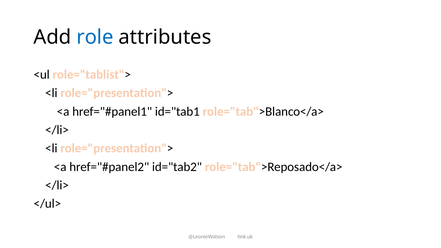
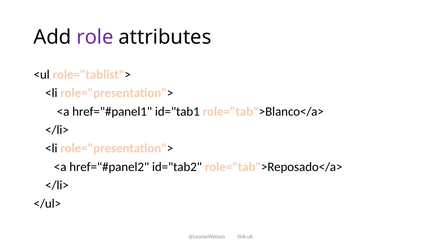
role colour: blue -> purple (95, 37)
